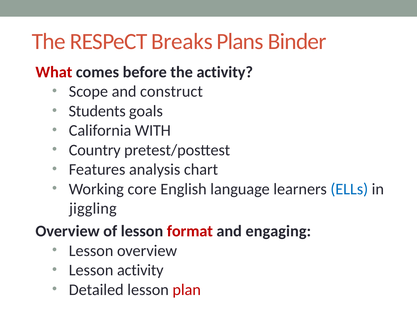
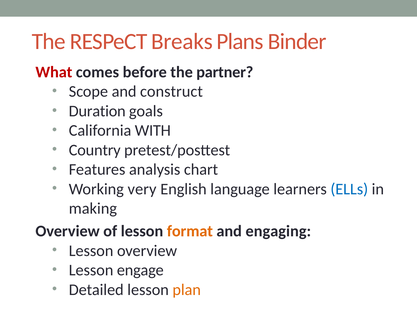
the activity: activity -> partner (225, 72)
Students: Students -> Duration (97, 111)
core: core -> very (142, 189)
jiggling: jiggling -> making (93, 208)
format colour: red -> orange (190, 231)
Lesson activity: activity -> engage (140, 270)
plan colour: red -> orange (187, 289)
